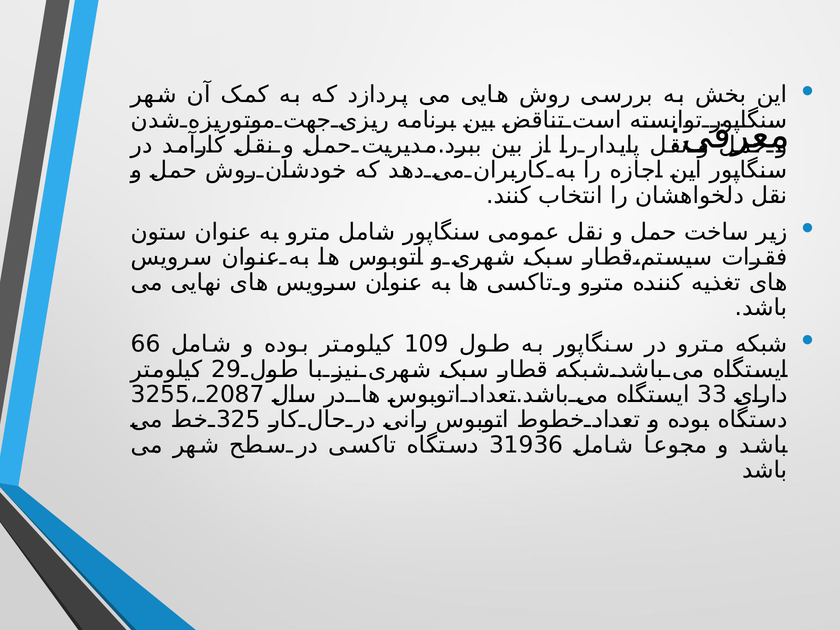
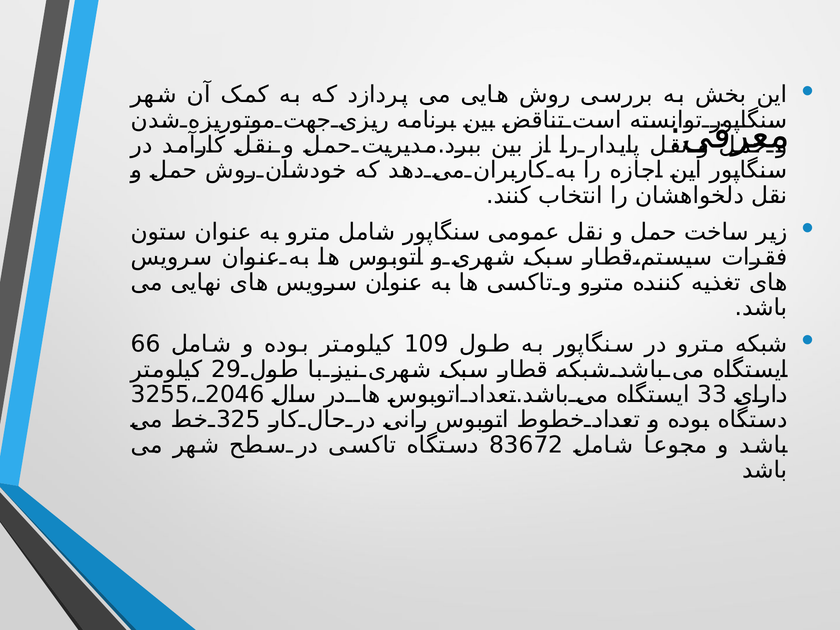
2087: 2087 -> 2046 (235, 395)
31936: 31936 -> 83672 (526, 445)
